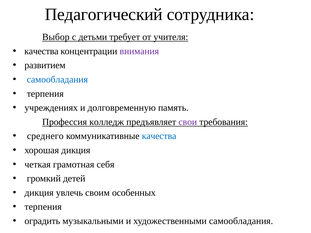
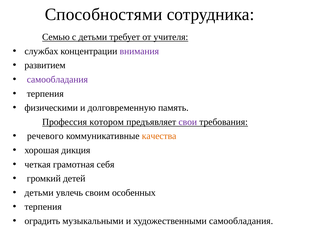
Педагогический: Педагогический -> Способностями (104, 15)
Выбор: Выбор -> Семью (56, 37)
качества: качества -> службах (41, 51)
самообладания colour: blue -> purple (57, 80)
учреждениях: учреждениях -> физическими (51, 108)
колледж: колледж -> котором (107, 122)
среднего: среднего -> речевого (45, 136)
качества colour: blue -> orange (159, 136)
дикция: дикция -> детьми (39, 193)
